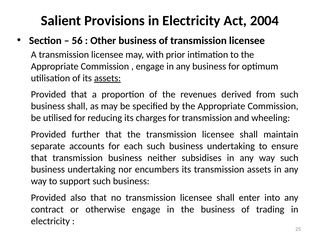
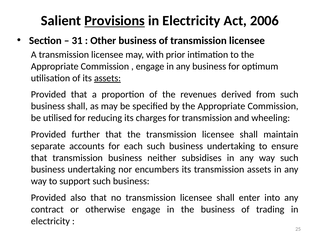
Provisions underline: none -> present (115, 21)
2004: 2004 -> 2006 (264, 21)
56: 56 -> 31 (77, 41)
